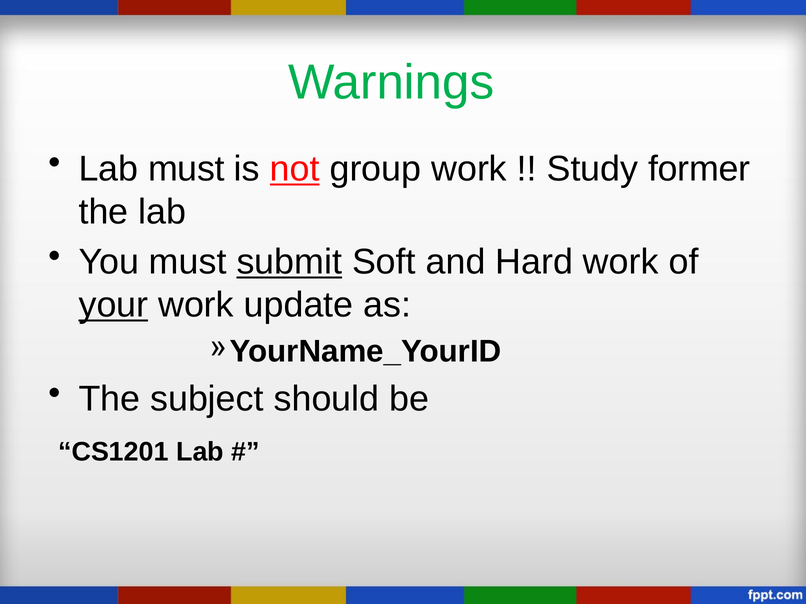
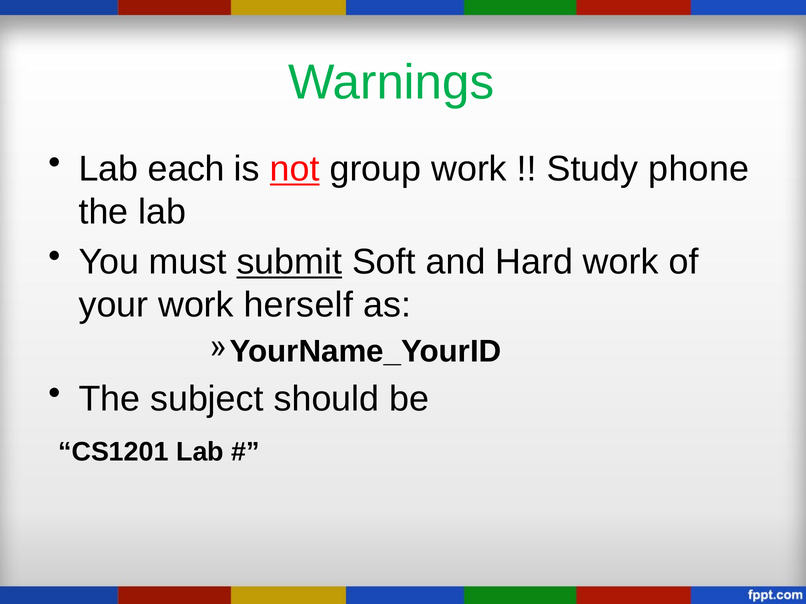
Lab must: must -> each (186, 169)
former: former -> phone (699, 169)
your underline: present -> none (113, 305)
update: update -> herself (298, 305)
